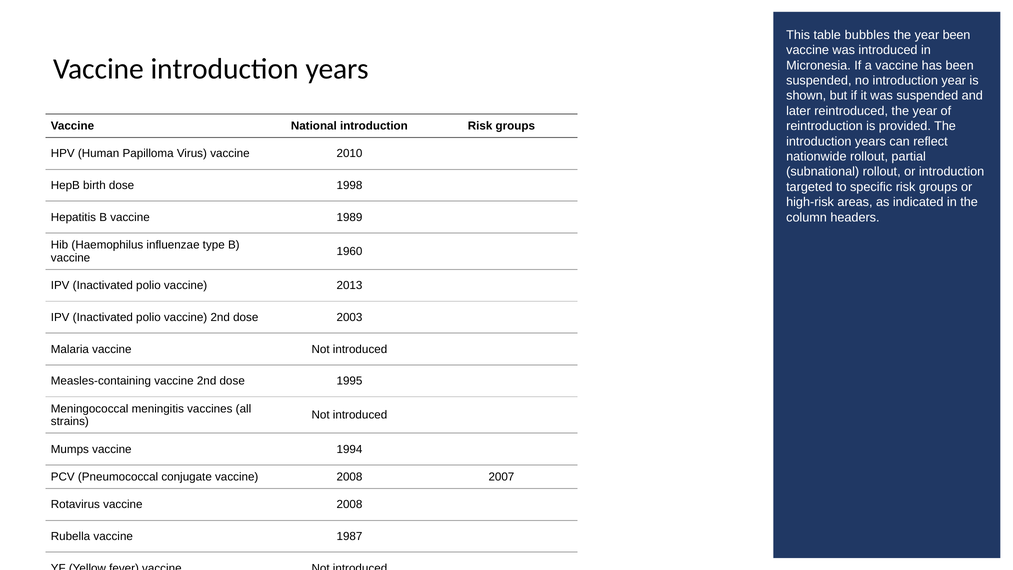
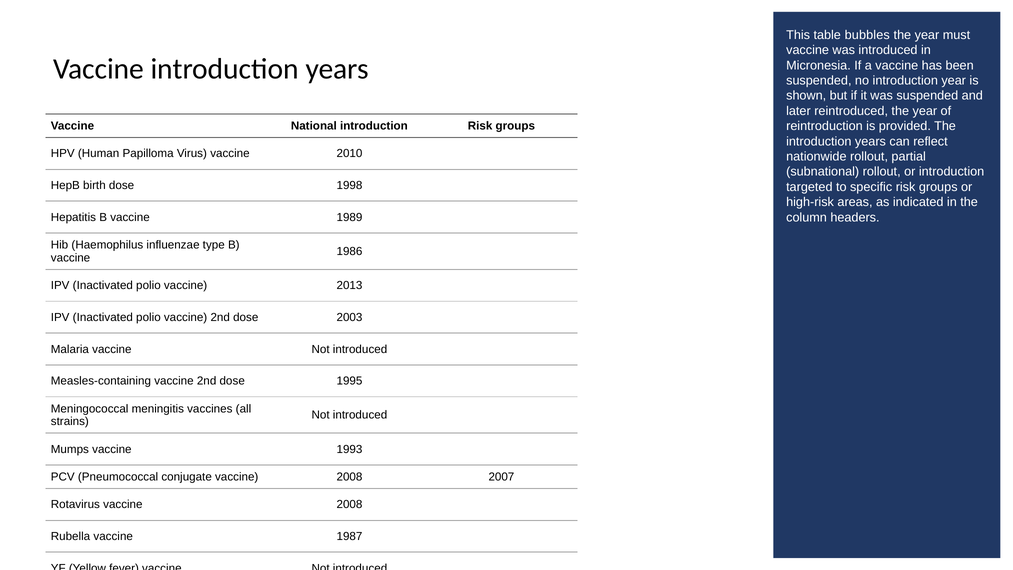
year been: been -> must (956, 35)
1960: 1960 -> 1986 (349, 251)
1994: 1994 -> 1993 (349, 449)
